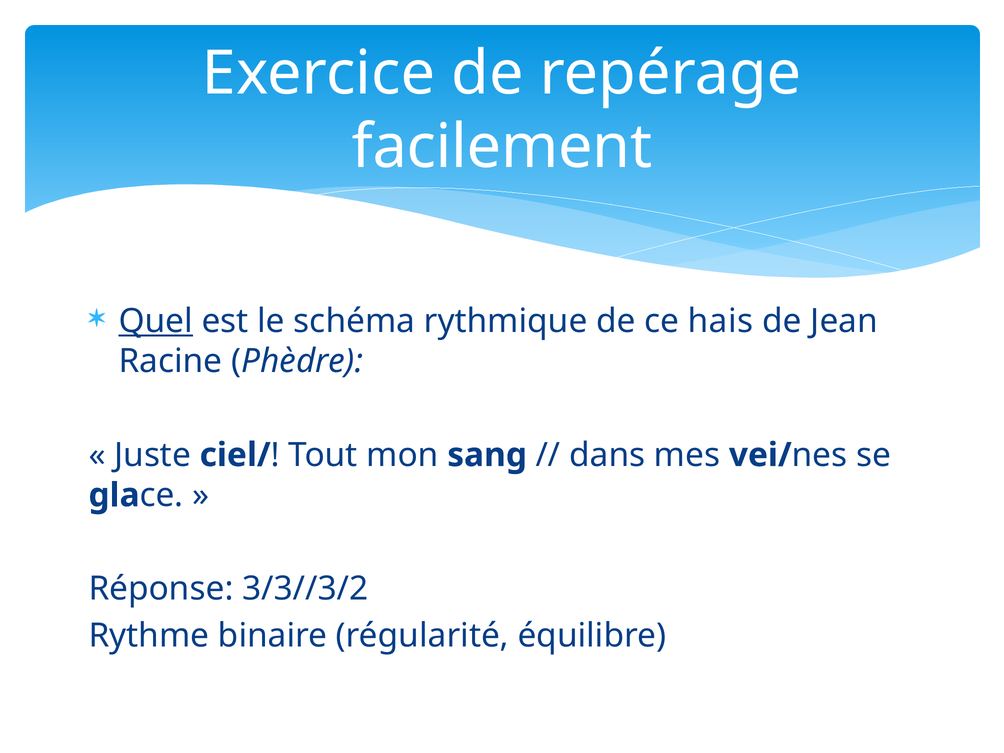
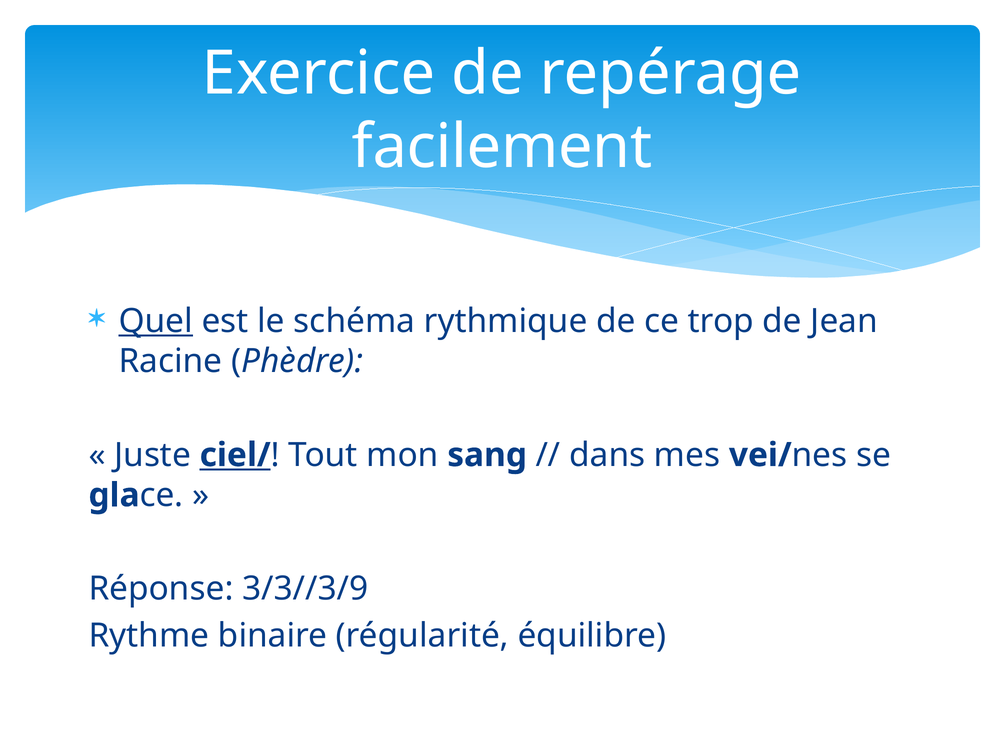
hais: hais -> trop (721, 321)
ciel/ underline: none -> present (235, 455)
3/3//3/2: 3/3//3/2 -> 3/3//3/9 (305, 589)
